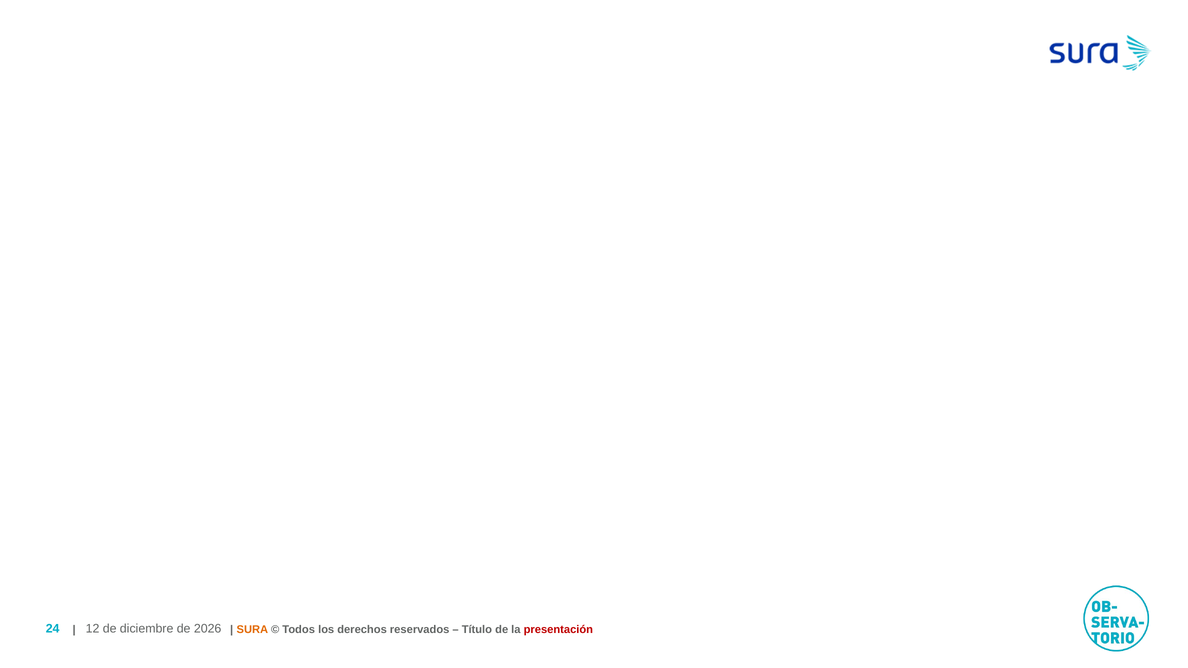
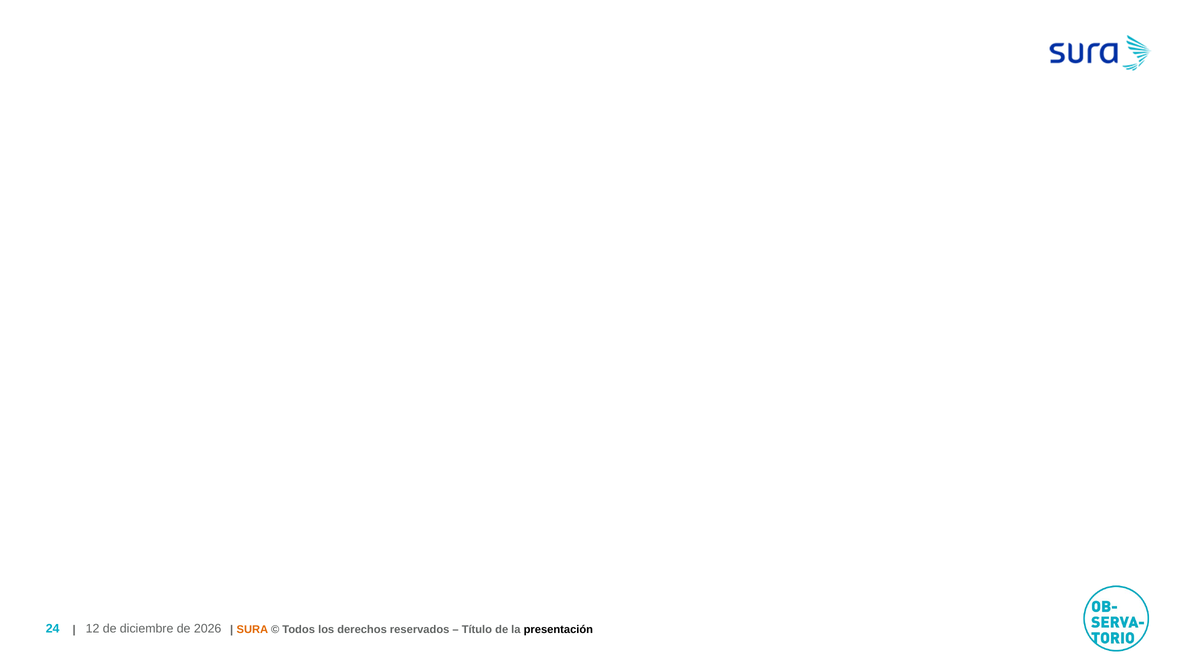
presentación colour: red -> black (558, 630)
